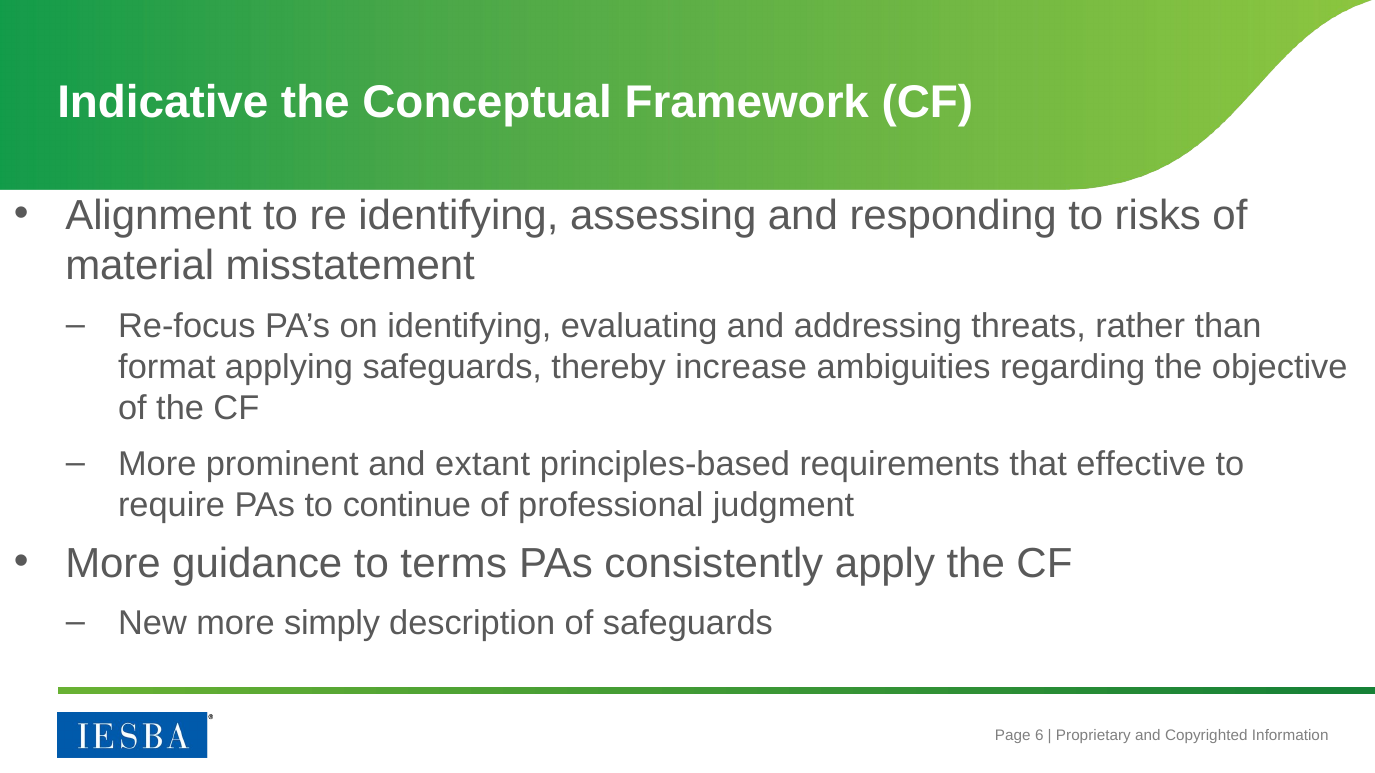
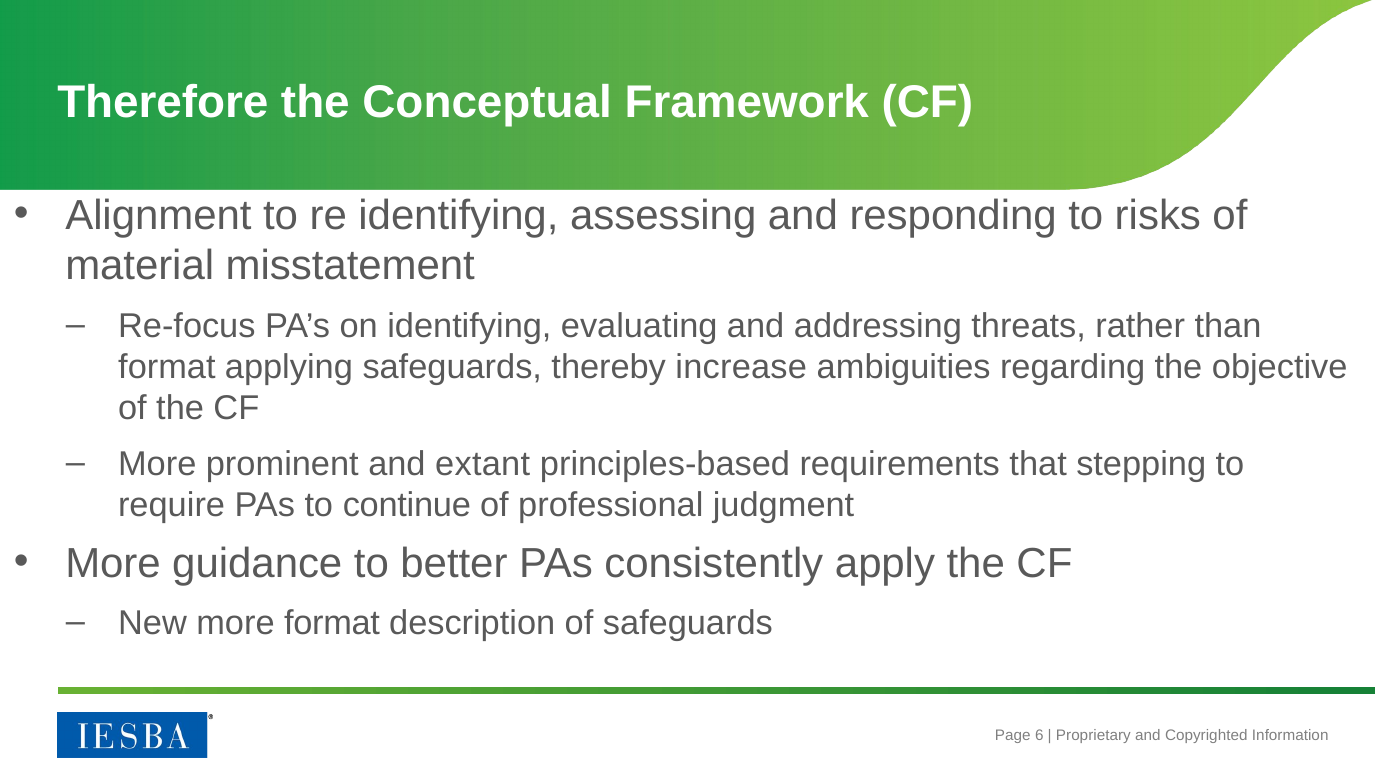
Indicative: Indicative -> Therefore (163, 103)
effective: effective -> stepping (1141, 465)
terms: terms -> better (454, 564)
more simply: simply -> format (332, 624)
